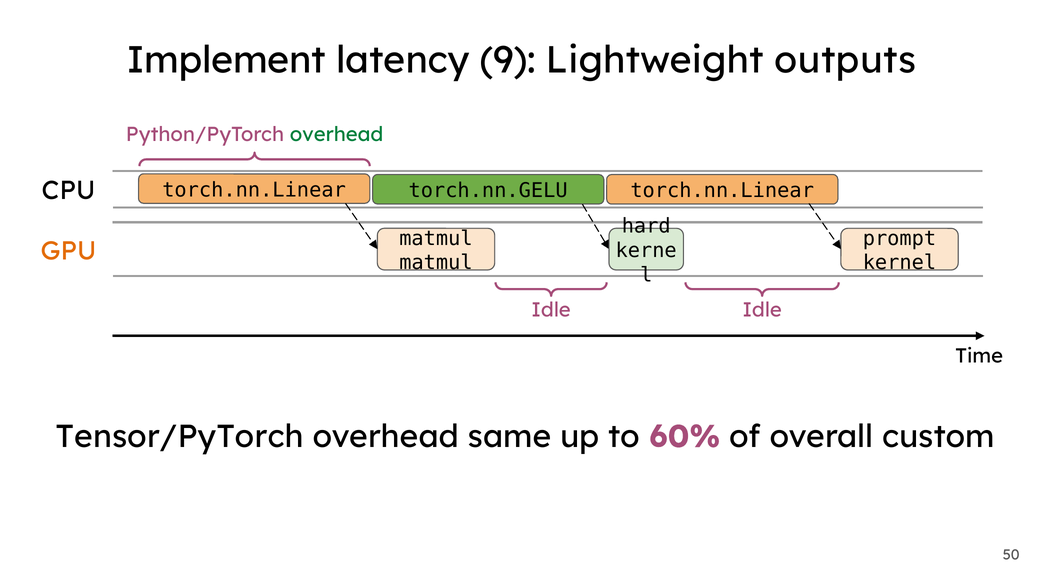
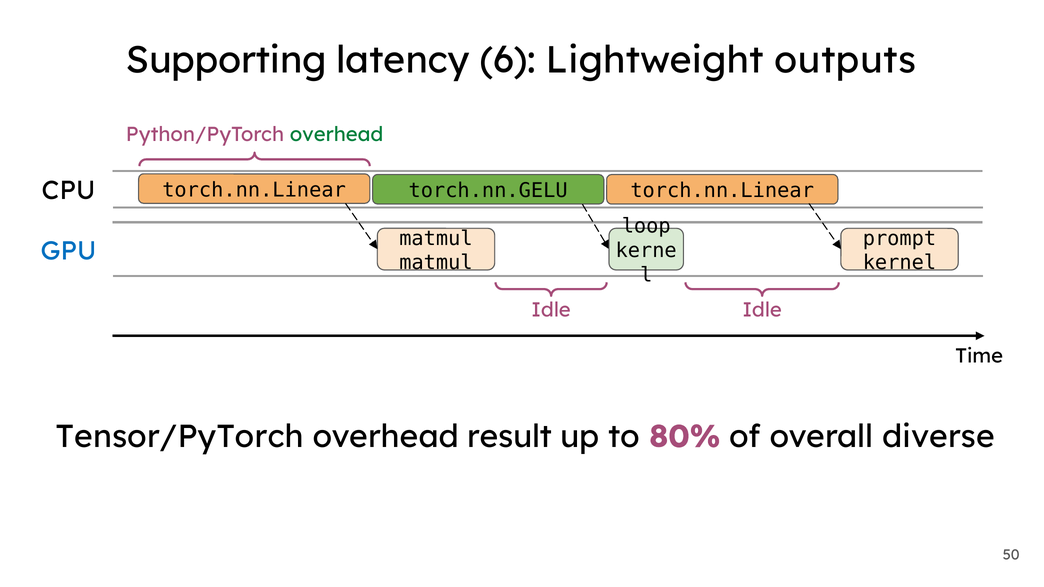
Implement: Implement -> Supporting (226, 60)
9: 9 -> 6 (508, 60)
hard: hard -> loop (646, 226)
GPU colour: orange -> blue (69, 251)
same: same -> result (510, 437)
60%: 60% -> 80% (685, 437)
custom: custom -> diverse (939, 437)
